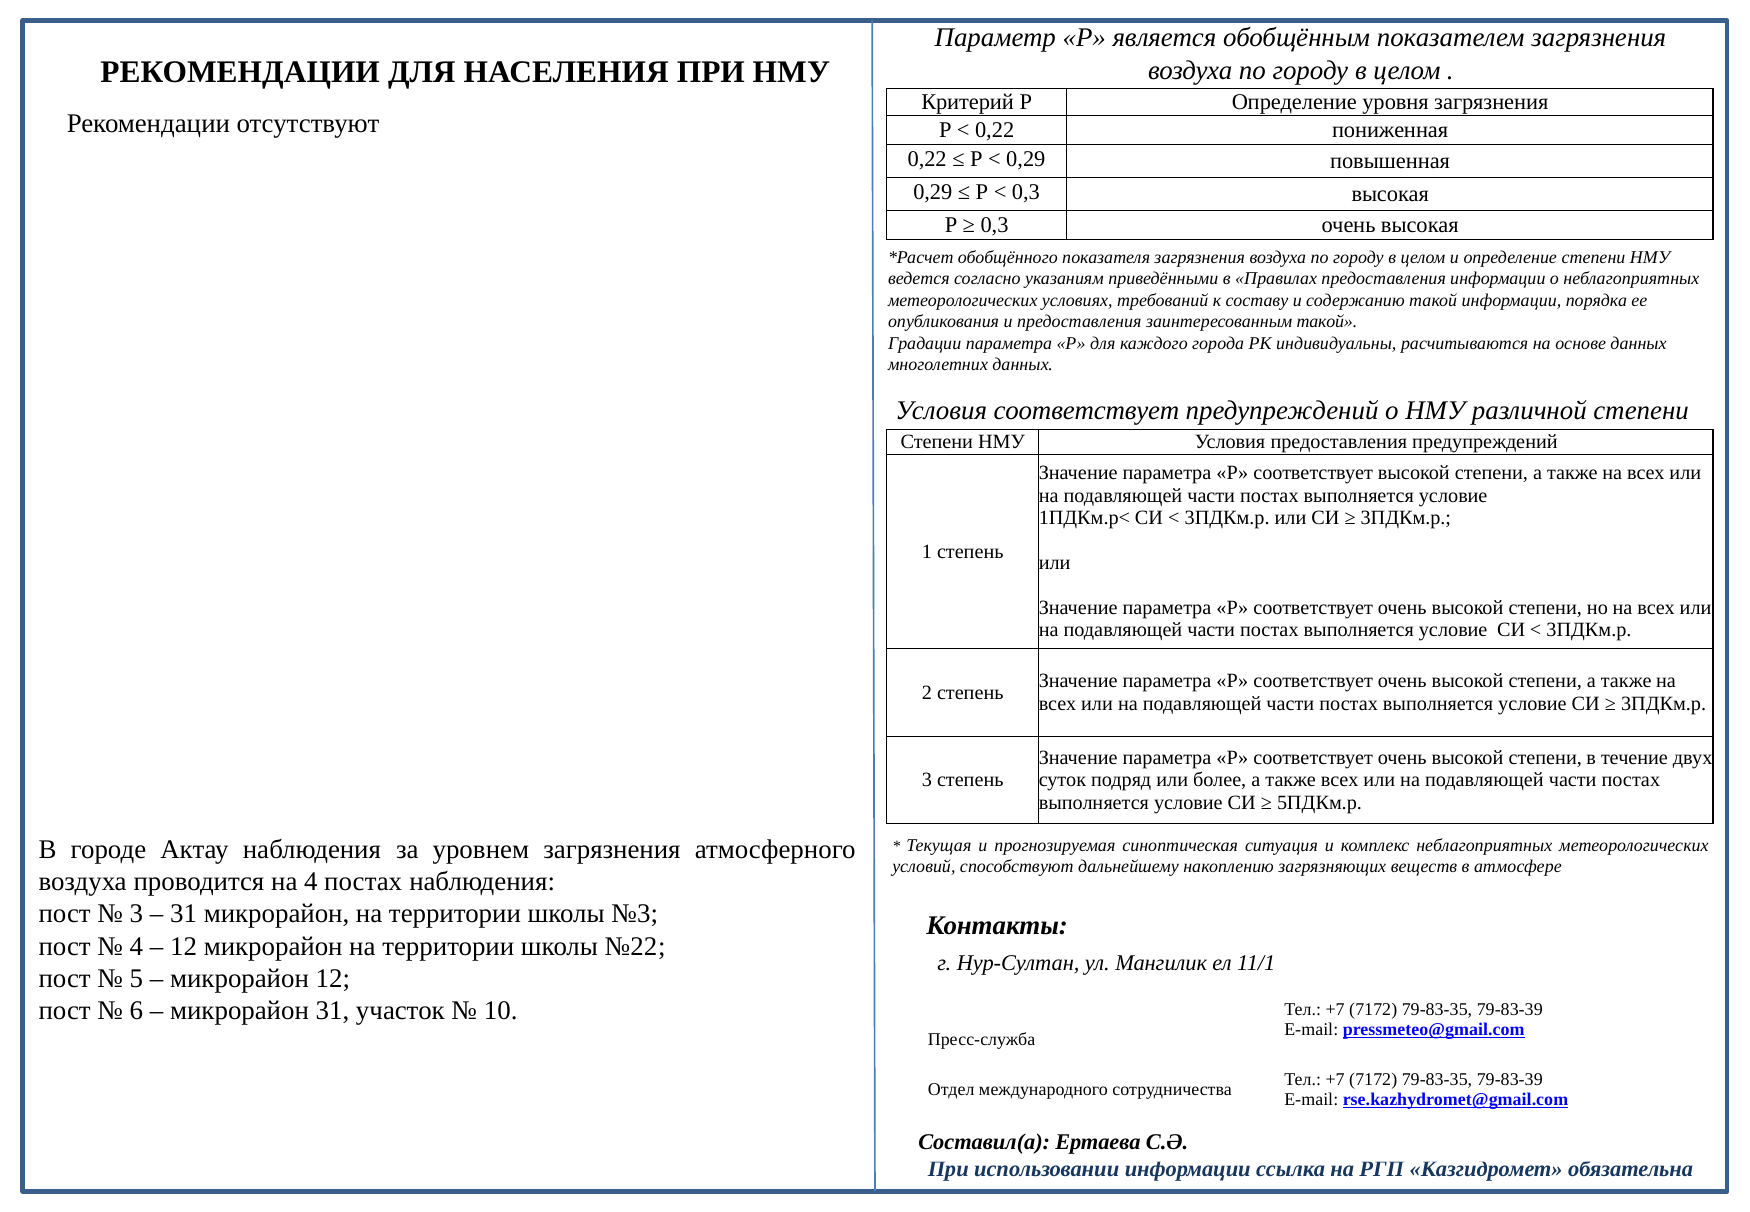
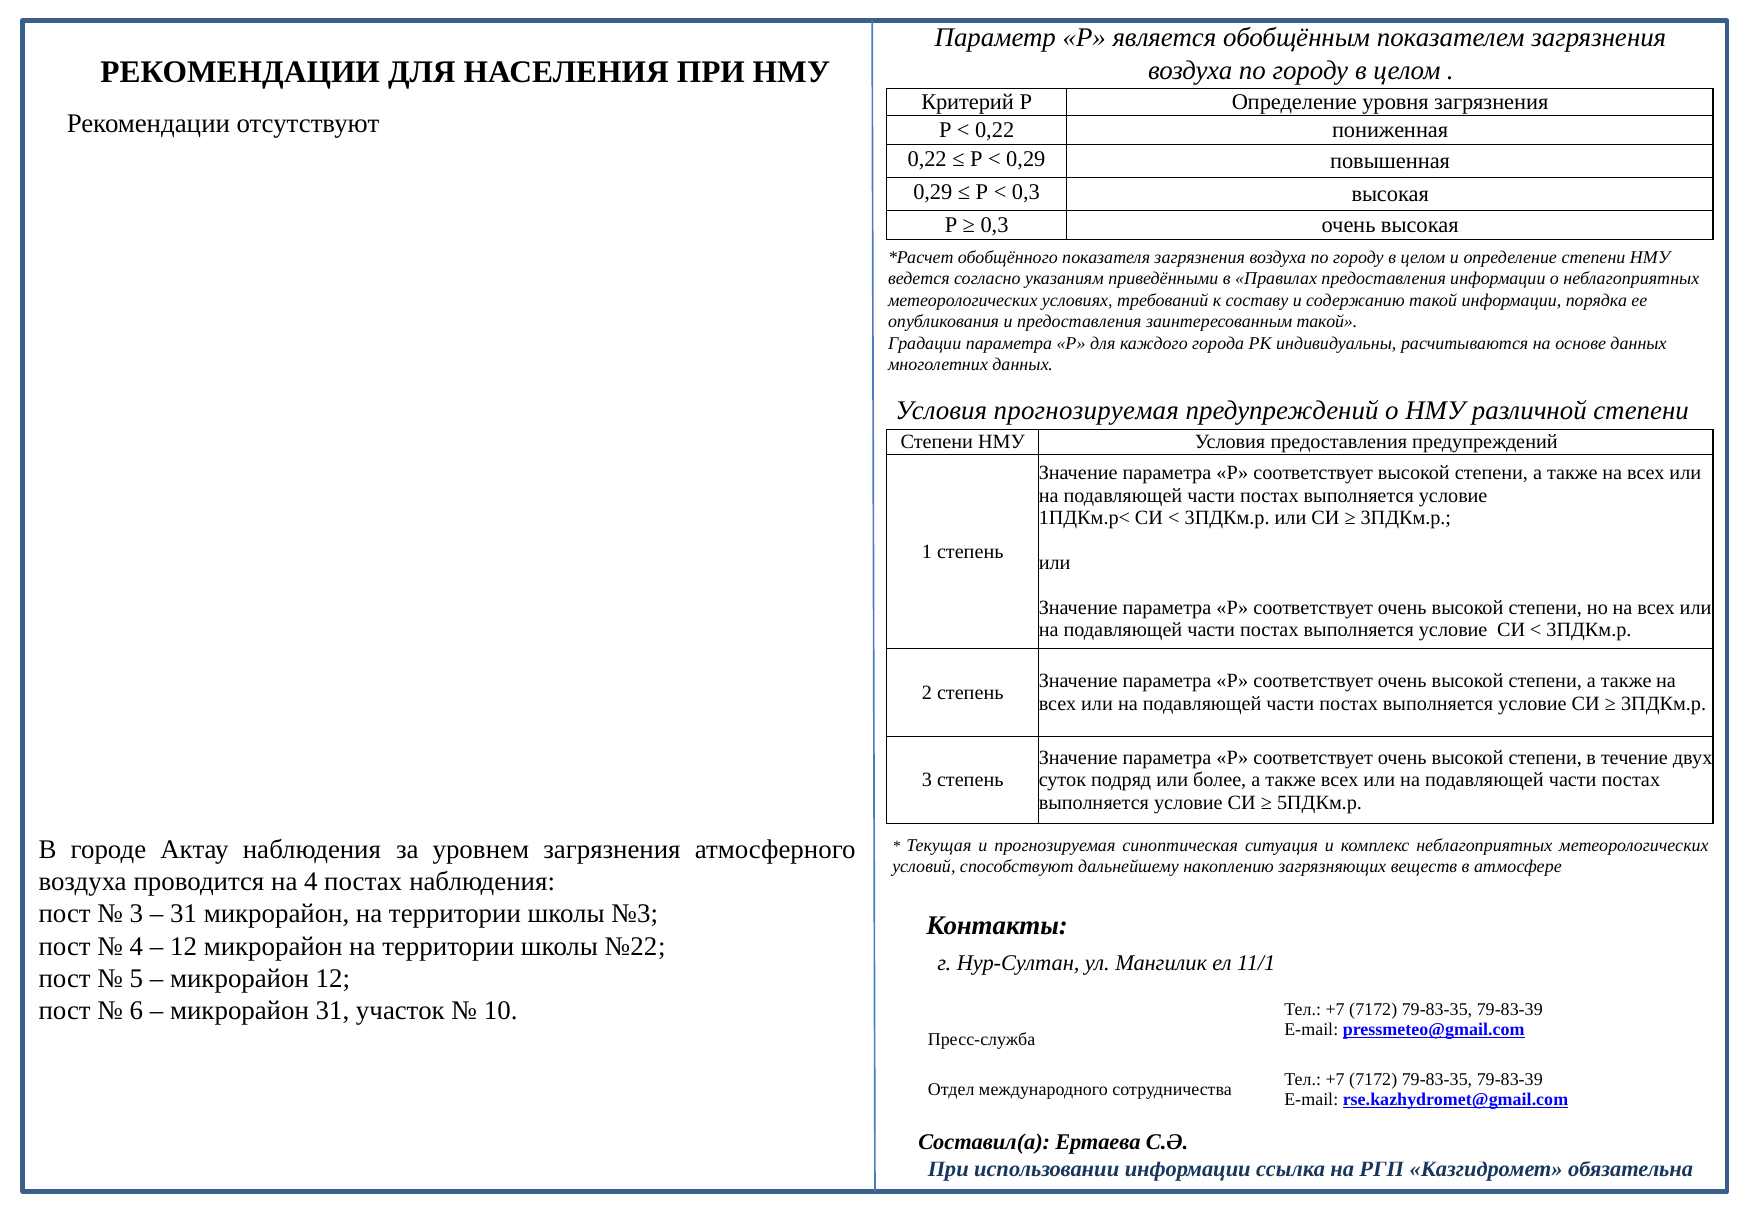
Условия соответствует: соответствует -> прогнозируемая (1086, 411)
